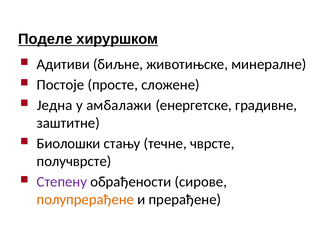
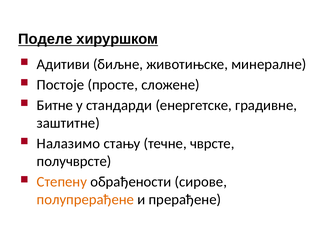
Једна: Једна -> Битне (55, 105)
амбалажи: амбалажи -> стандарди (119, 105)
Биолошки: Биолошки -> Налазимо (68, 144)
Степену colour: purple -> orange (62, 182)
